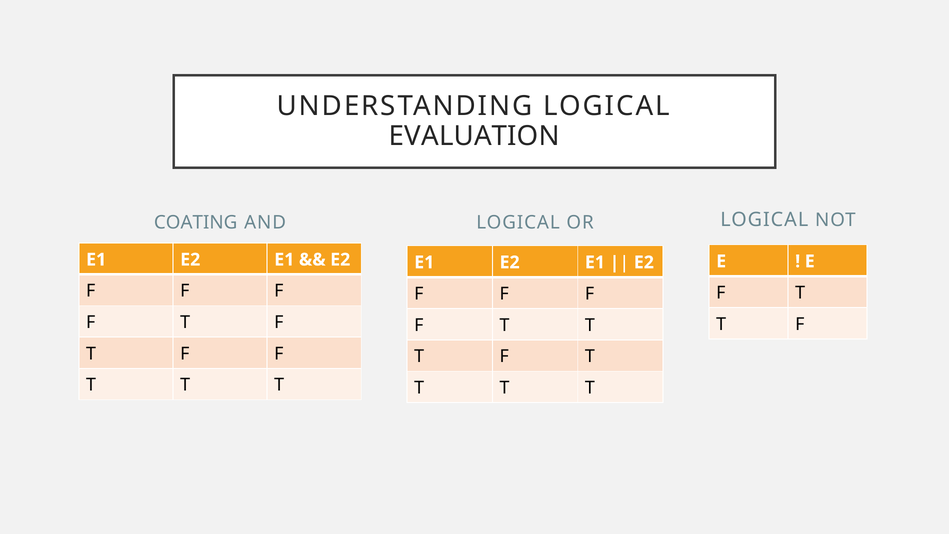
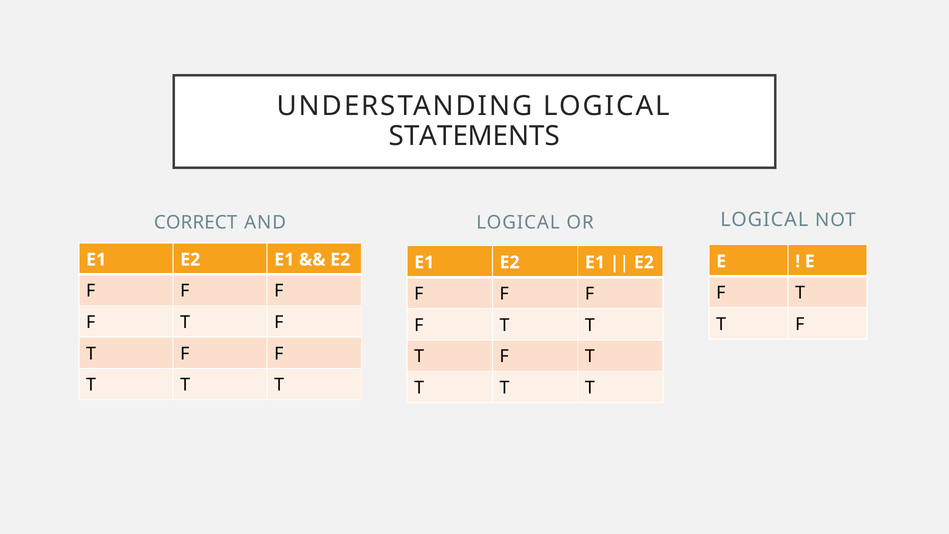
EVALUATION: EVALUATION -> STATEMENTS (474, 136)
COATING: COATING -> CORRECT (196, 222)
